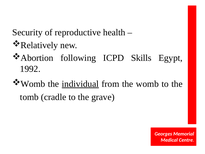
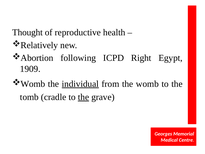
Security: Security -> Thought (28, 32)
Skills: Skills -> Right (141, 58)
1992: 1992 -> 1909 (30, 69)
the underline: none -> present (83, 97)
